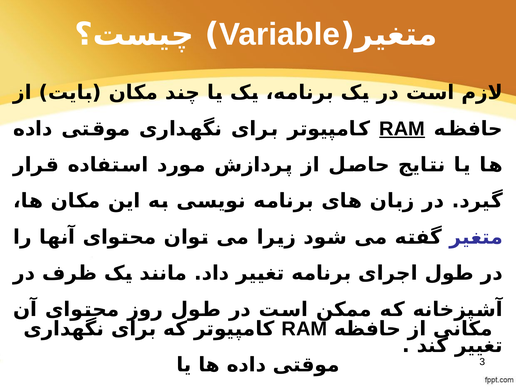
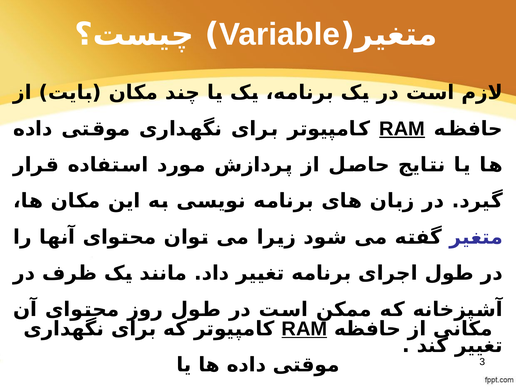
RAM underline: none -> present (304, 329)
